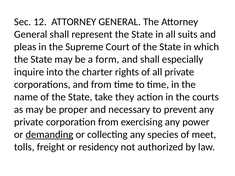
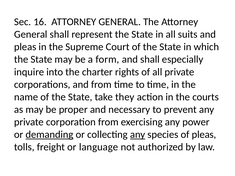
12: 12 -> 16 (40, 22)
any underline: none -> present (138, 135)
of meet: meet -> pleas (204, 135)
residency: residency -> language (99, 147)
